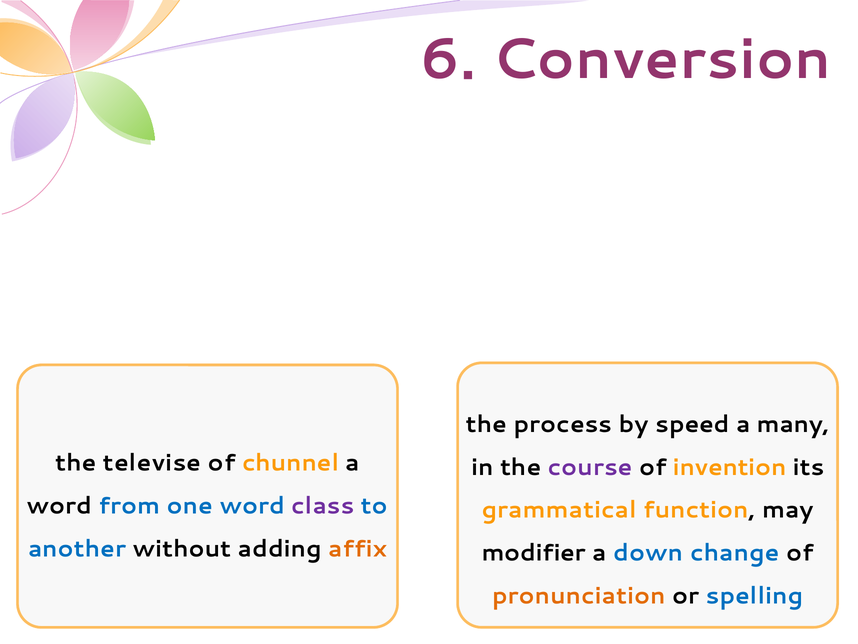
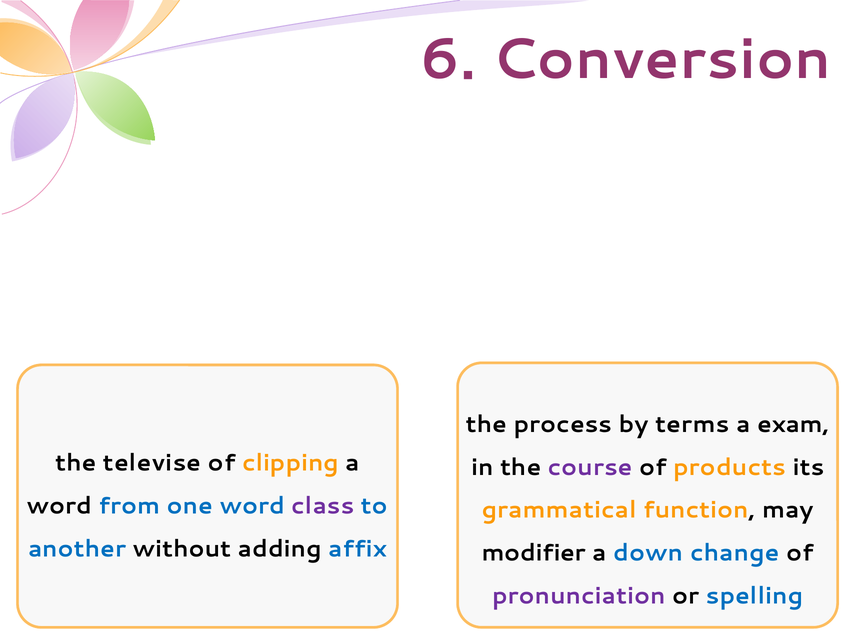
speed: speed -> terms (692, 424)
many: many -> exam (793, 424)
chunnel: chunnel -> clipping (291, 463)
invention: invention -> products (730, 467)
affix colour: orange -> blue (358, 548)
pronunciation colour: orange -> purple (579, 595)
